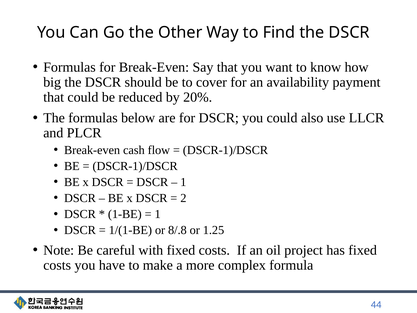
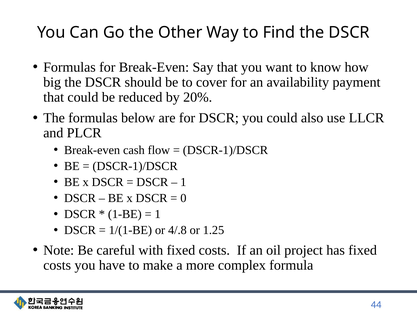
2: 2 -> 0 (183, 198)
8/.8: 8/.8 -> 4/.8 (177, 230)
